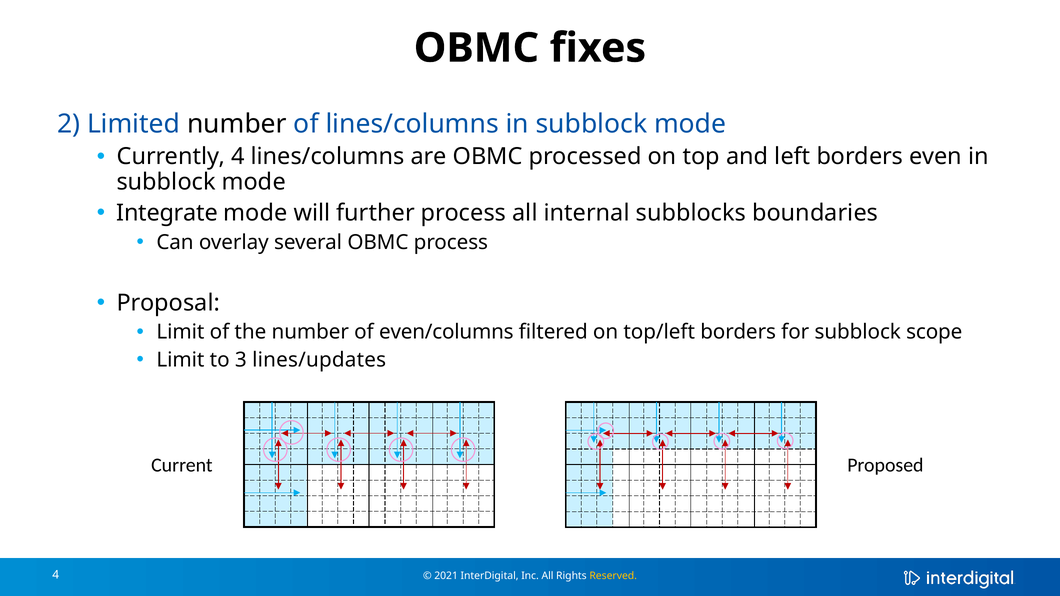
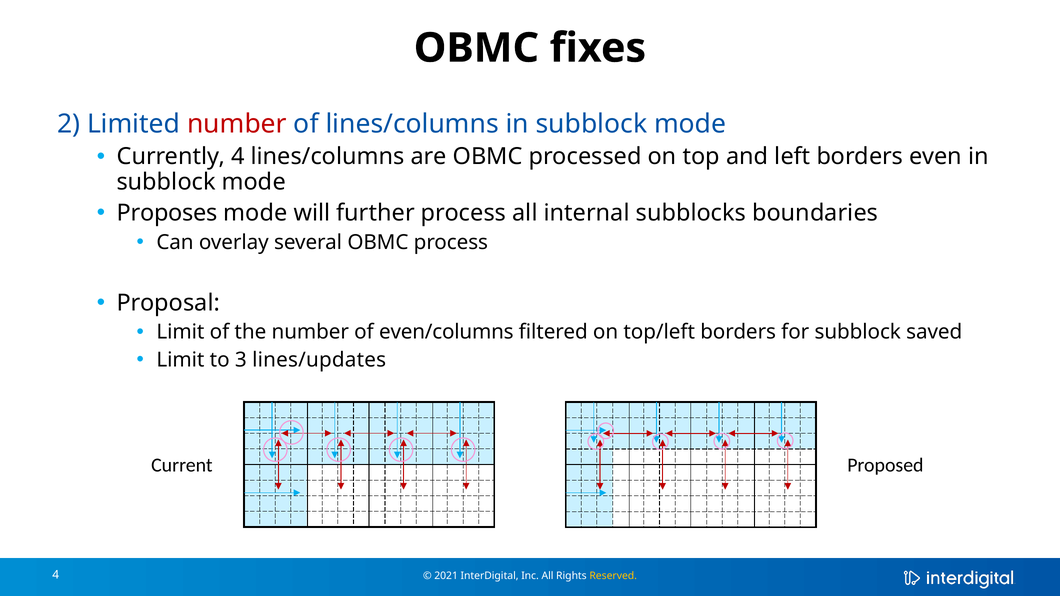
number colour: black -> red (237, 124)
Integrate: Integrate -> Proposes (167, 213)
scope: scope -> saved (934, 332)
